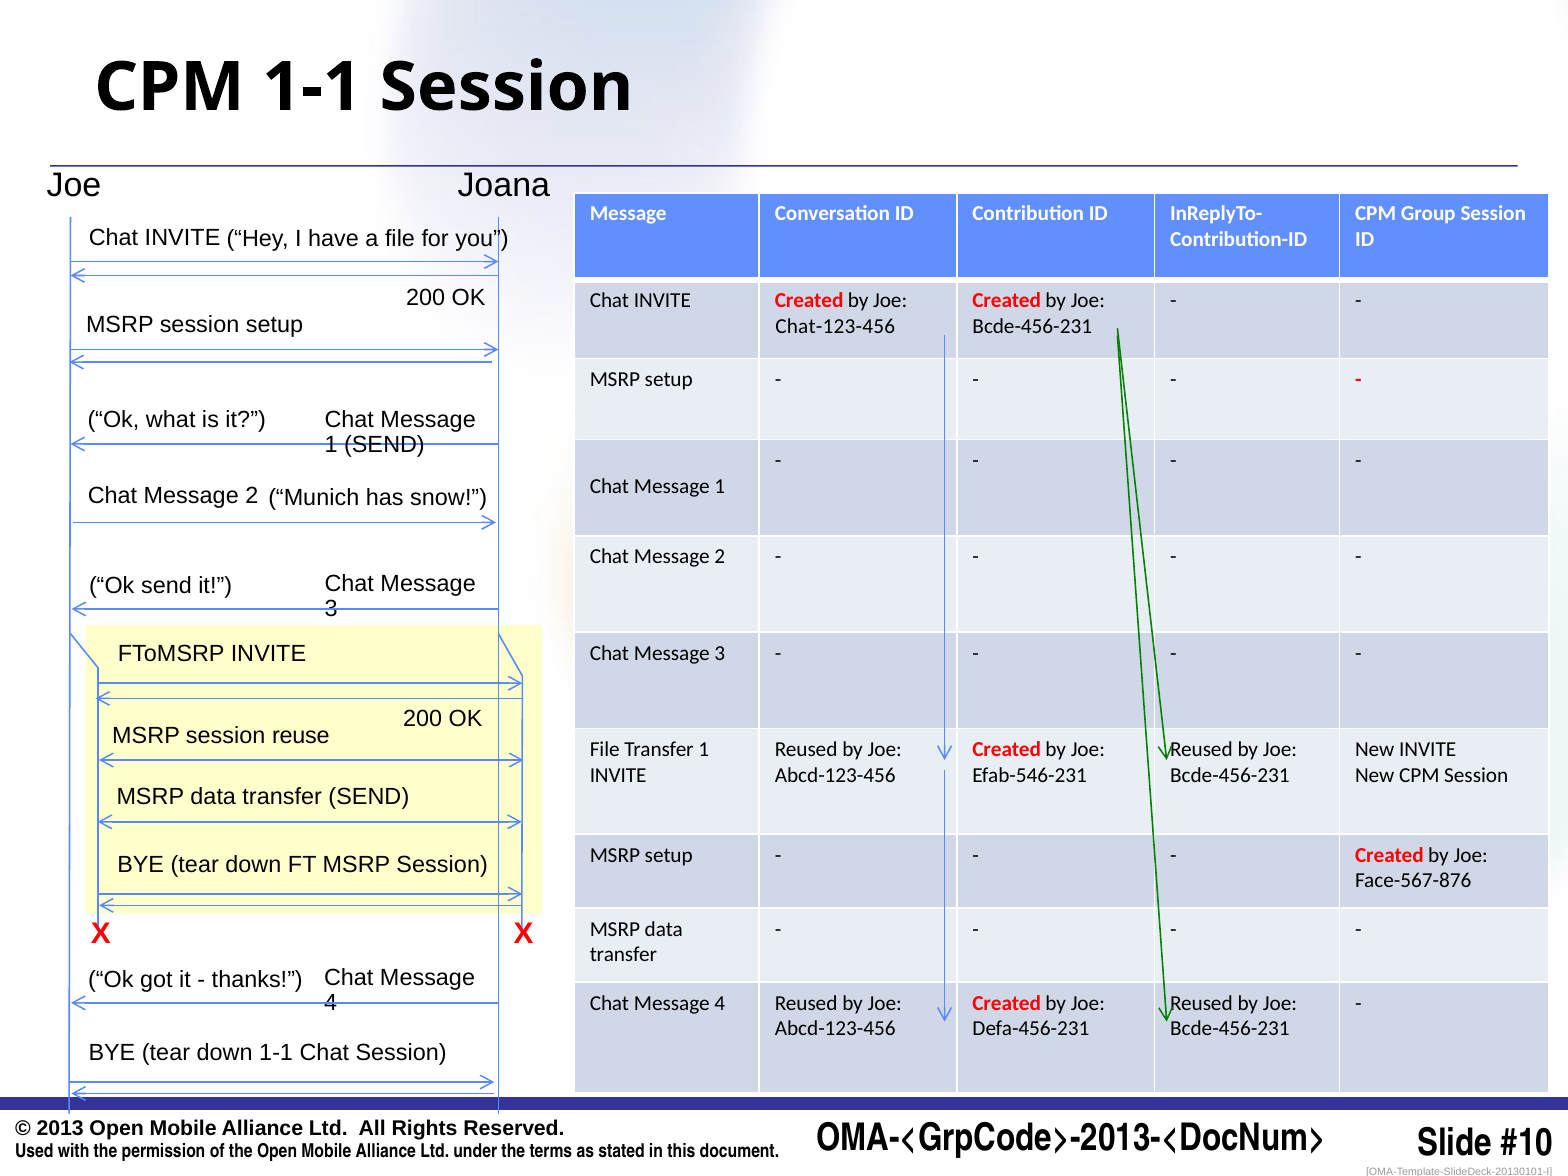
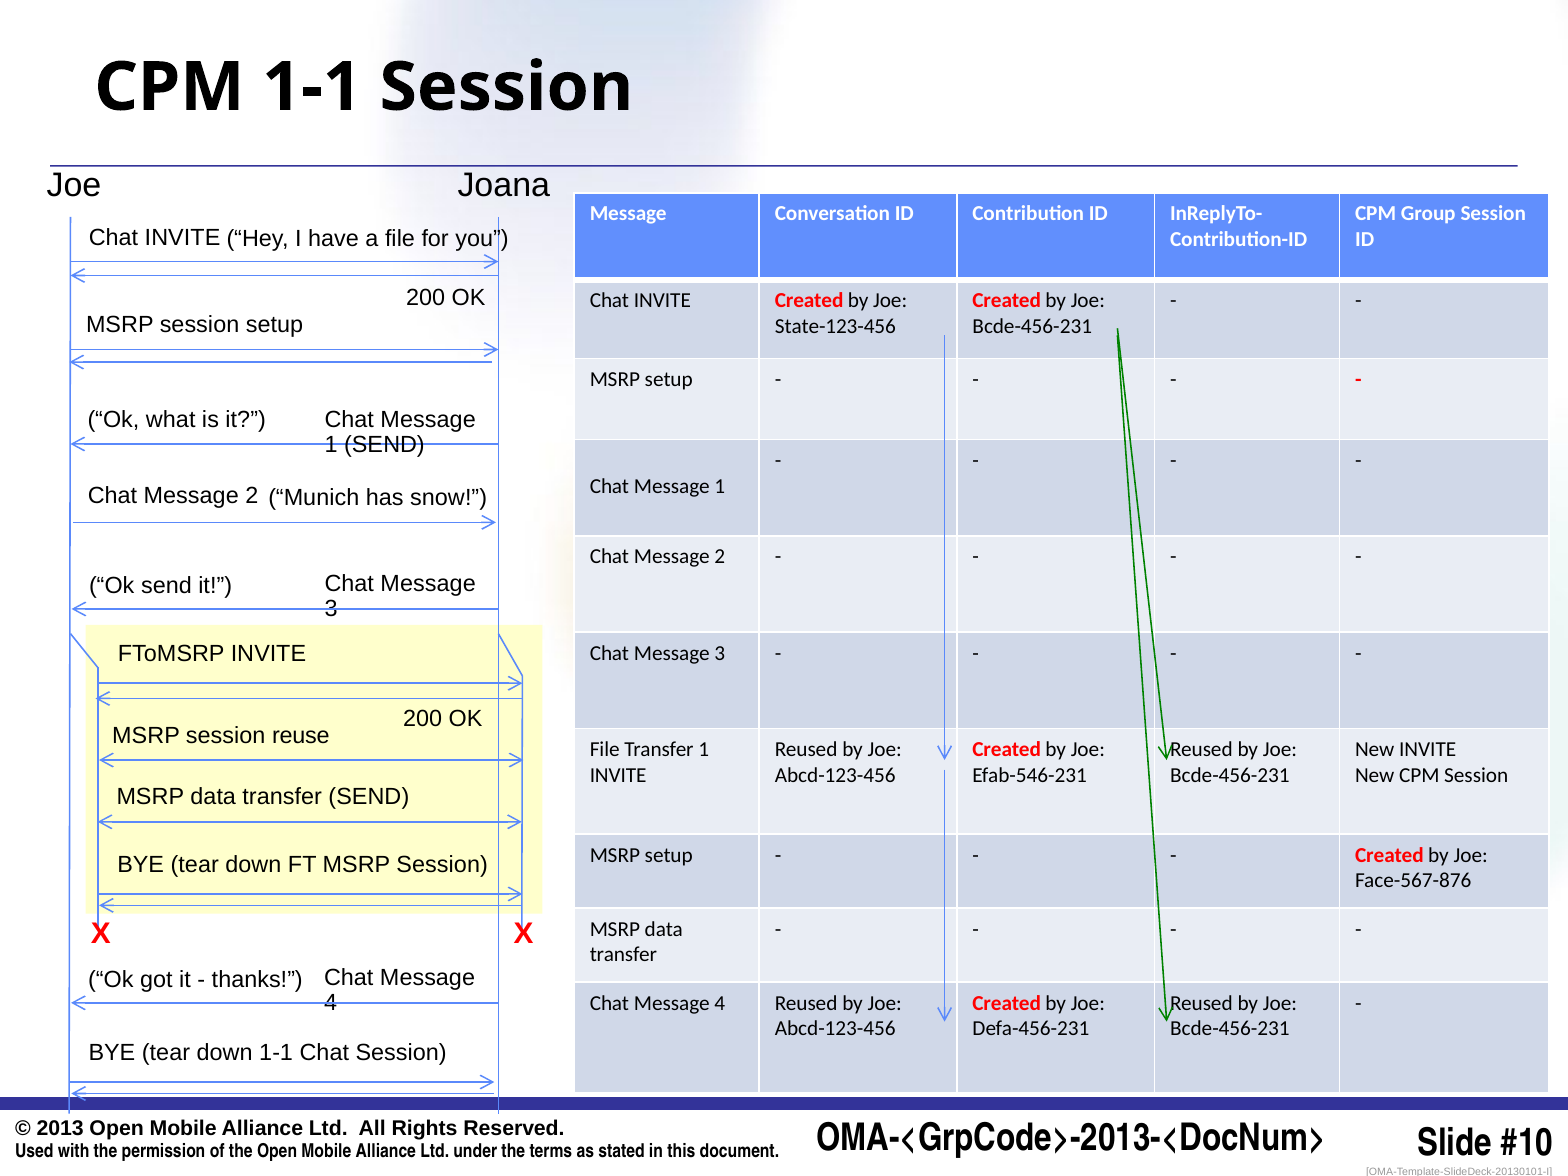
Chat-123-456: Chat-123-456 -> State-123-456 (835, 327)
